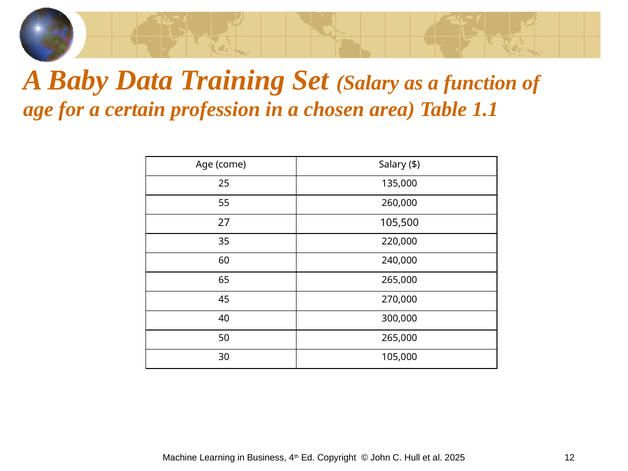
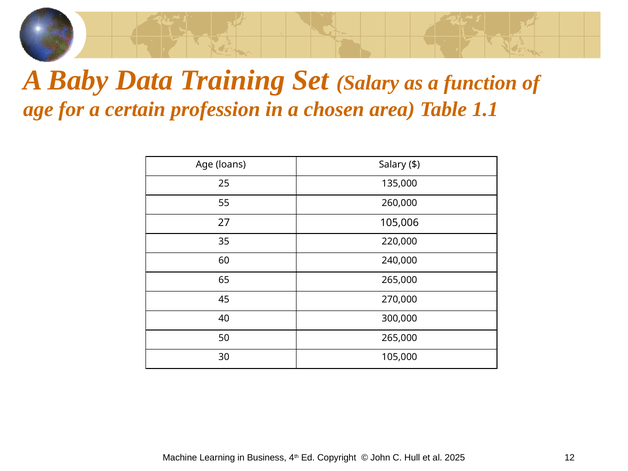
come: come -> loans (231, 164)
105,500: 105,500 -> 105,006 (399, 223)
